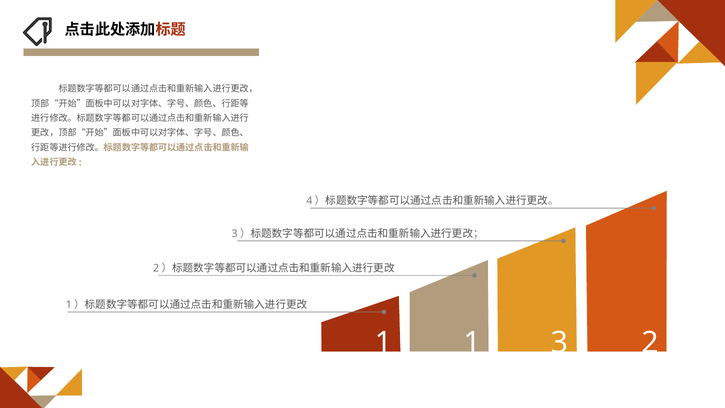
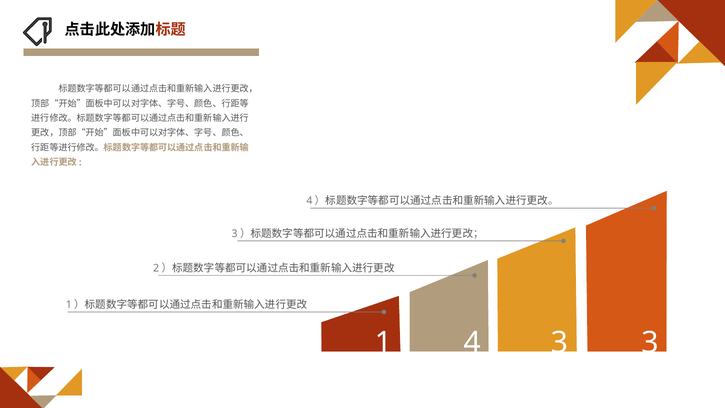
1 1: 1 -> 4 (472, 343)
3 2: 2 -> 3 (650, 343)
